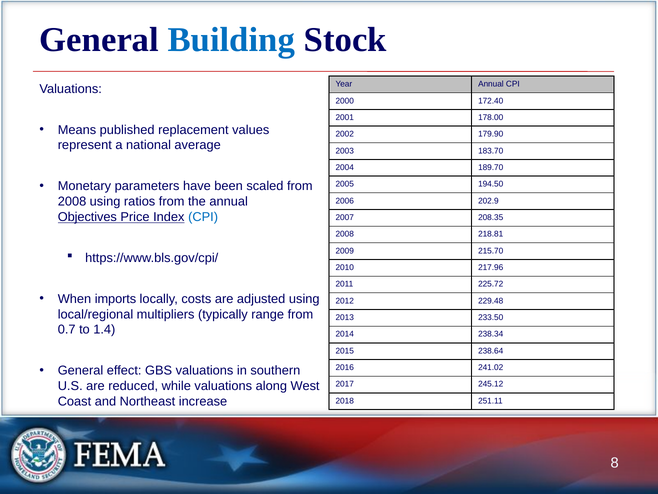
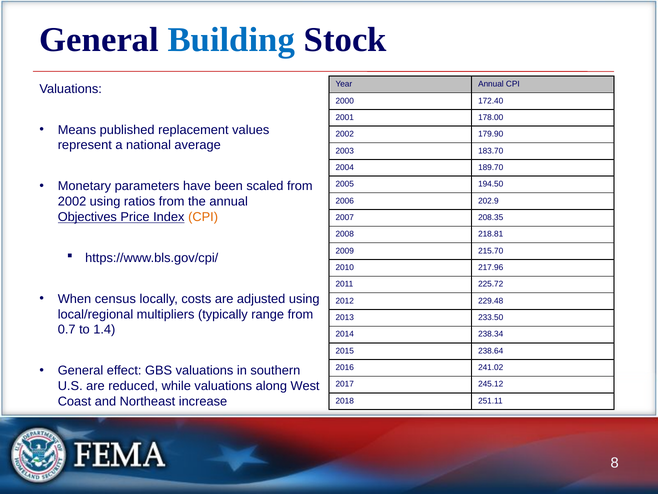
2008: 2008 -> 2002 (72, 201)
CPI colour: blue -> orange (203, 217)
imports: imports -> census (115, 299)
